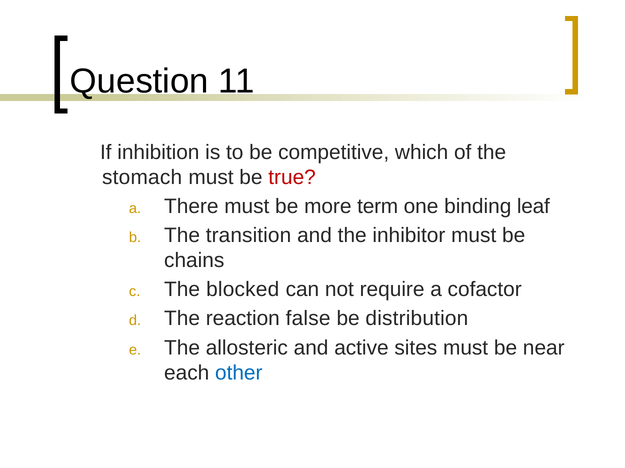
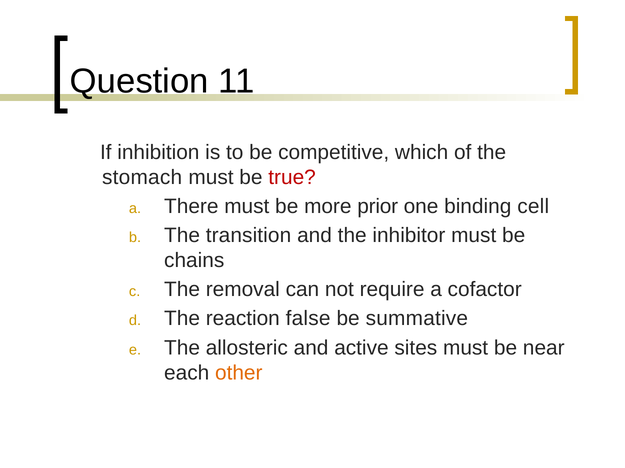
term: term -> prior (378, 207)
leaf: leaf -> cell (533, 207)
blocked: blocked -> removal (243, 290)
distribution: distribution -> summative (417, 319)
other colour: blue -> orange (239, 373)
